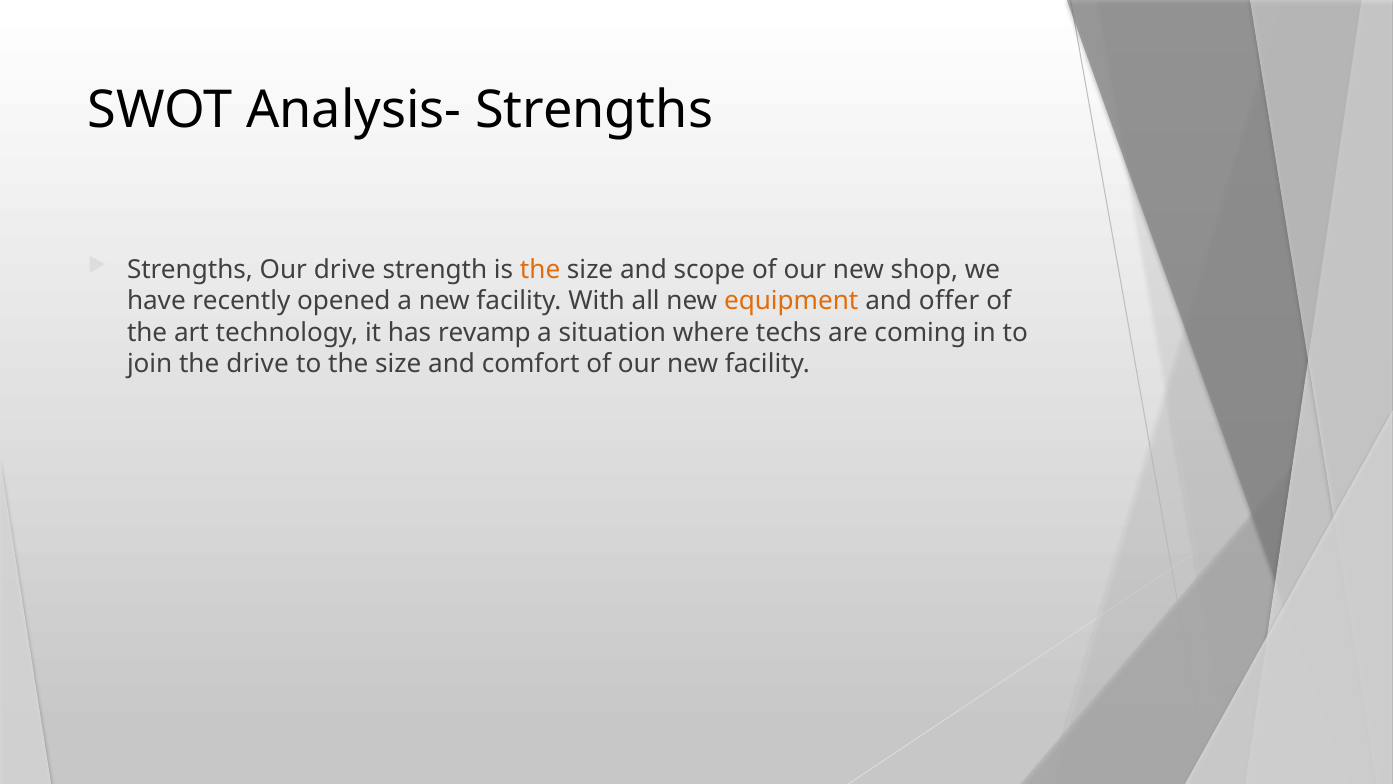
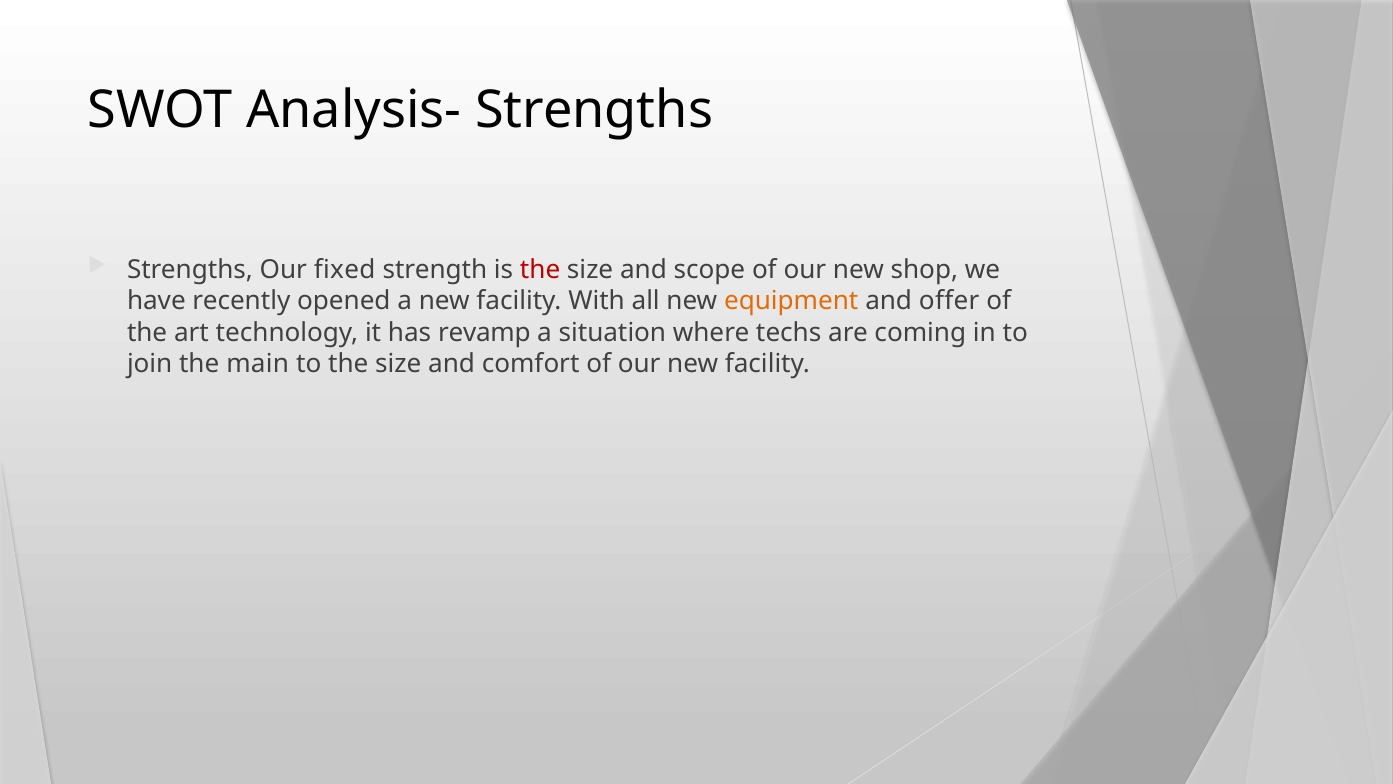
Our drive: drive -> fixed (345, 270)
the colour: orange -> red (540, 270)
the drive: drive -> main (258, 364)
